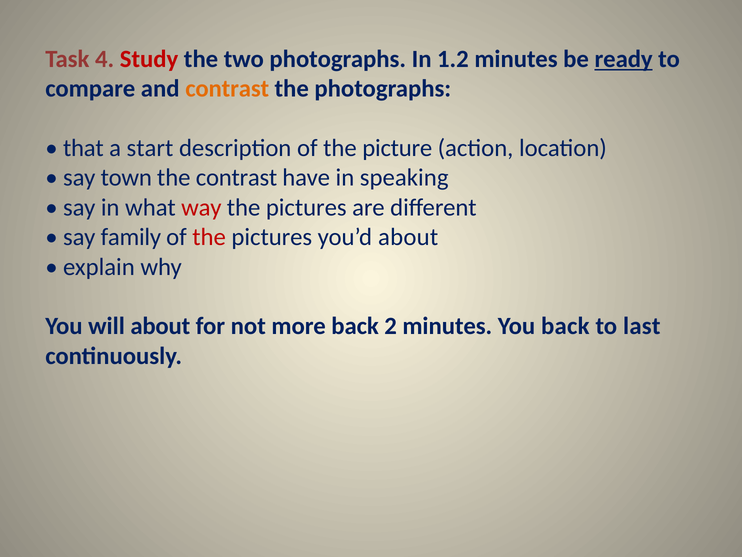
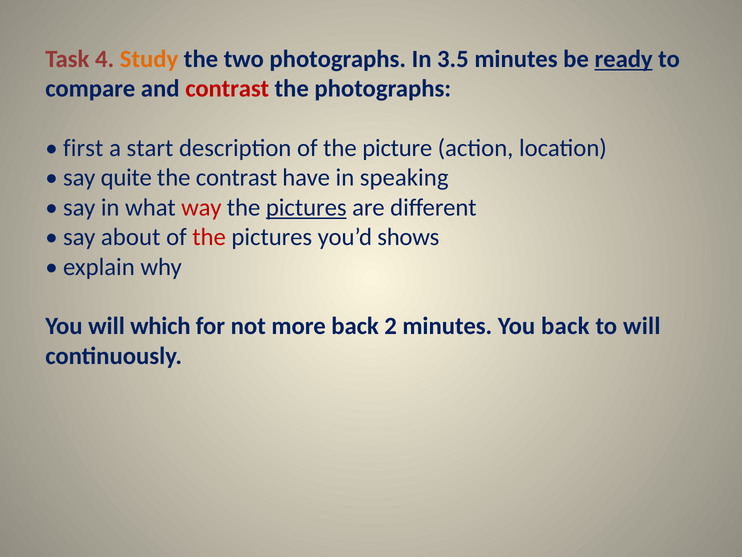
Study colour: red -> orange (149, 59)
1.2: 1.2 -> 3.5 (453, 59)
contrast colour: orange -> red (227, 89)
that: that -> first (83, 148)
town: town -> quite (126, 178)
pictures underline: none -> present (306, 207)
family: family -> about (131, 237)
you’d about: about -> shows (408, 237)
will about: about -> which (160, 326)
to last: last -> will (642, 326)
